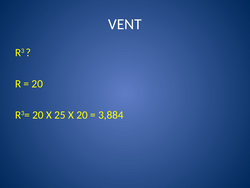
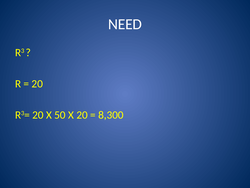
VENT: VENT -> NEED (125, 24)
25: 25 -> 50 (60, 115)
3,884: 3,884 -> 8,300 (111, 115)
